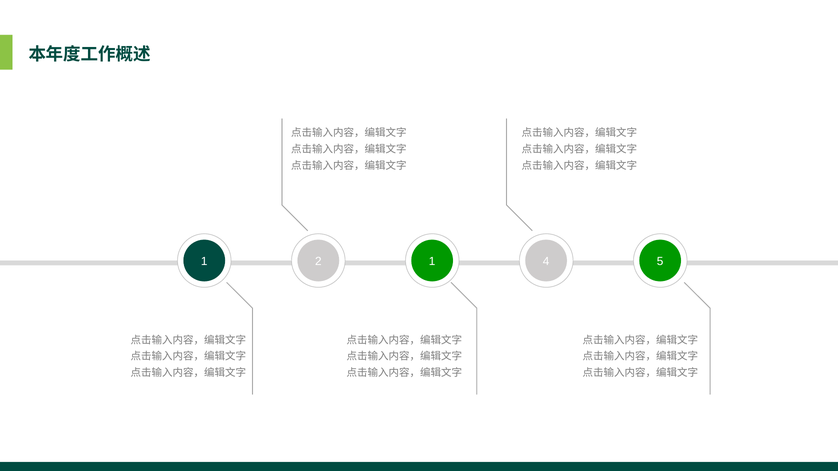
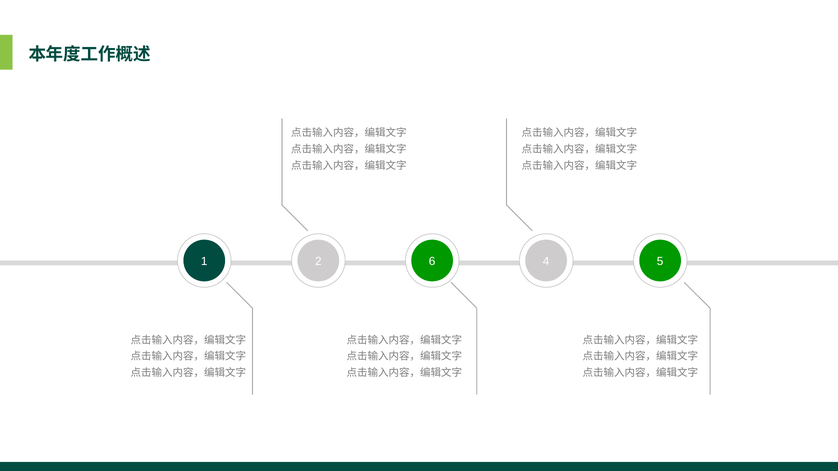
2 1: 1 -> 6 (432, 262)
